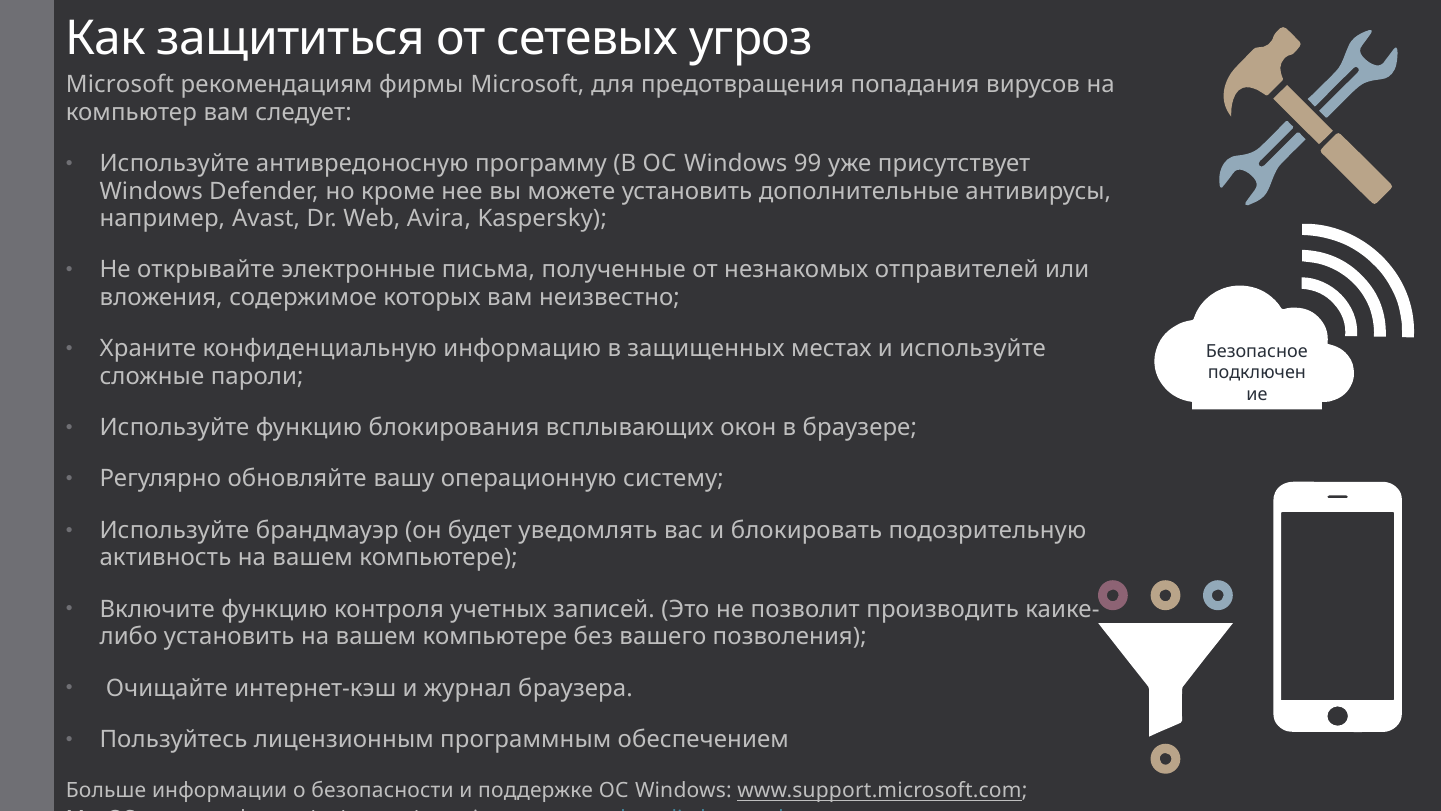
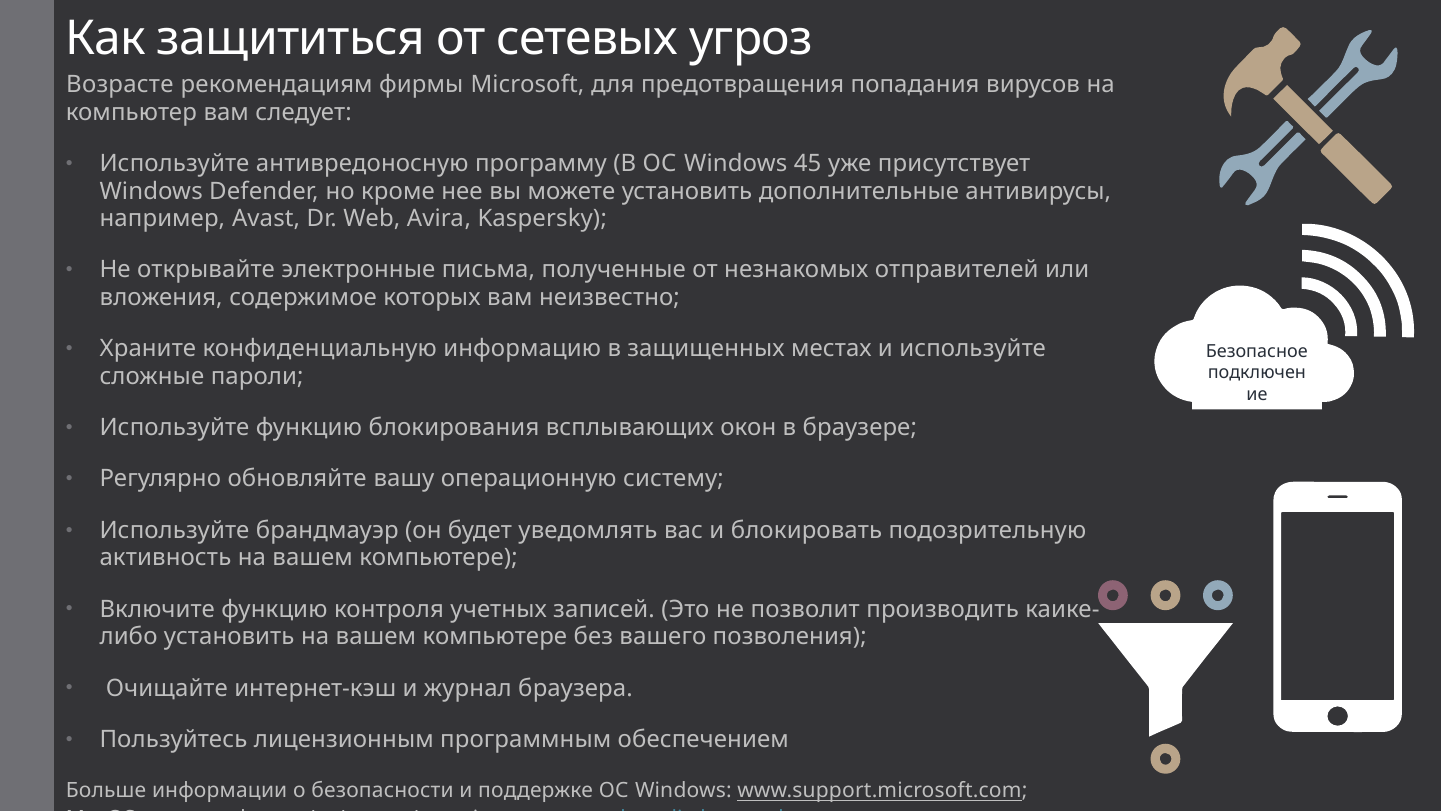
Microsoft: Microsoft -> Возрасте (120, 85)
99: 99 -> 45 (808, 164)
